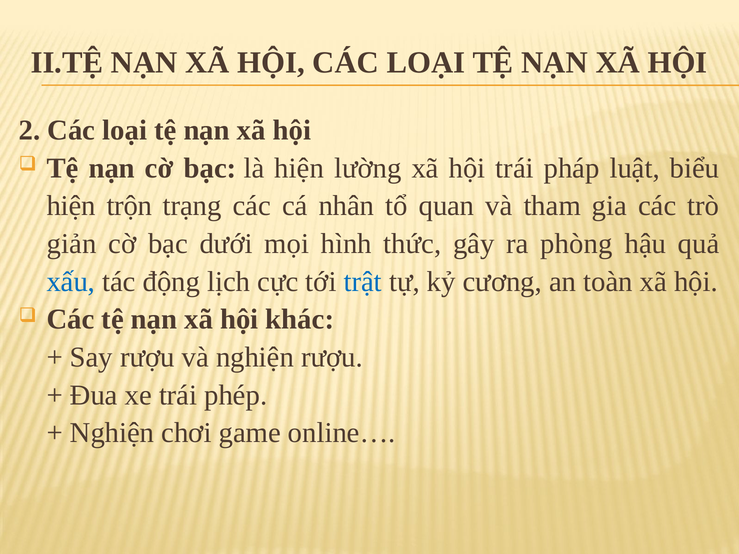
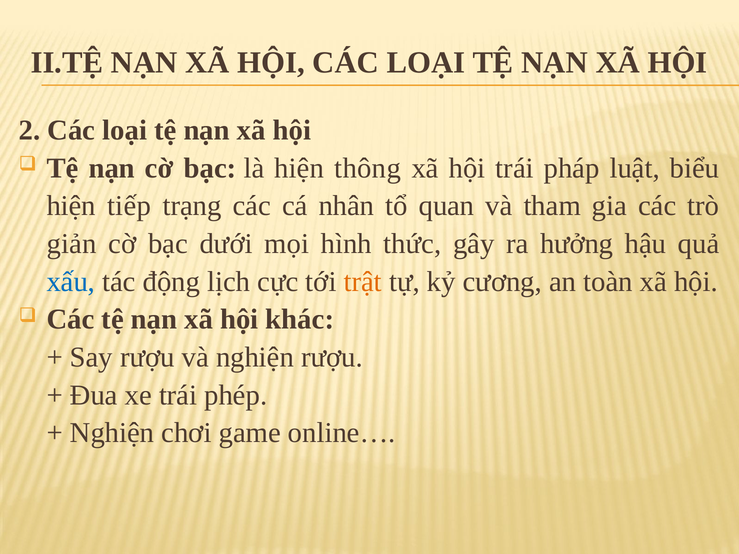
lường: lường -> thông (368, 168)
trộn: trộn -> tiếp (129, 206)
phòng: phòng -> hưởng (577, 244)
trật colour: blue -> orange (363, 282)
